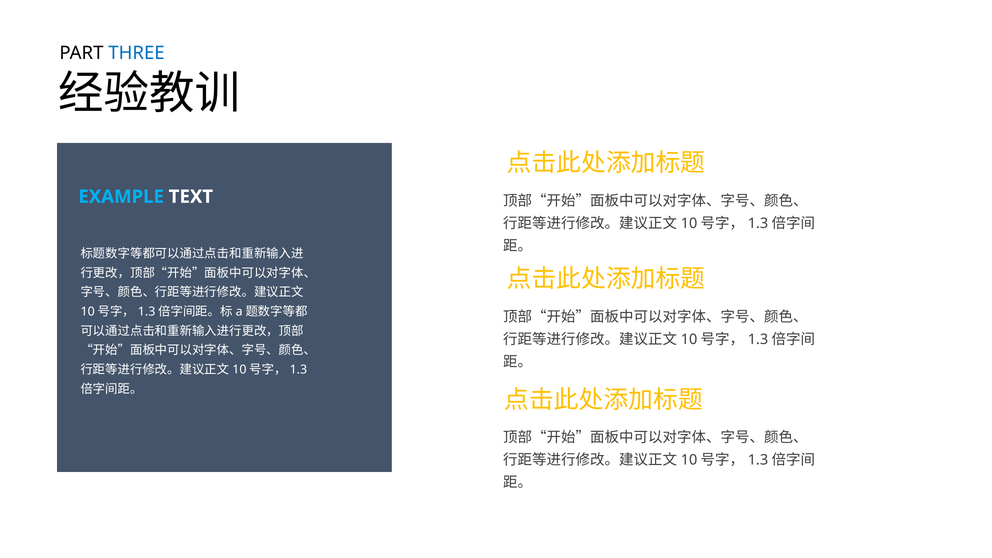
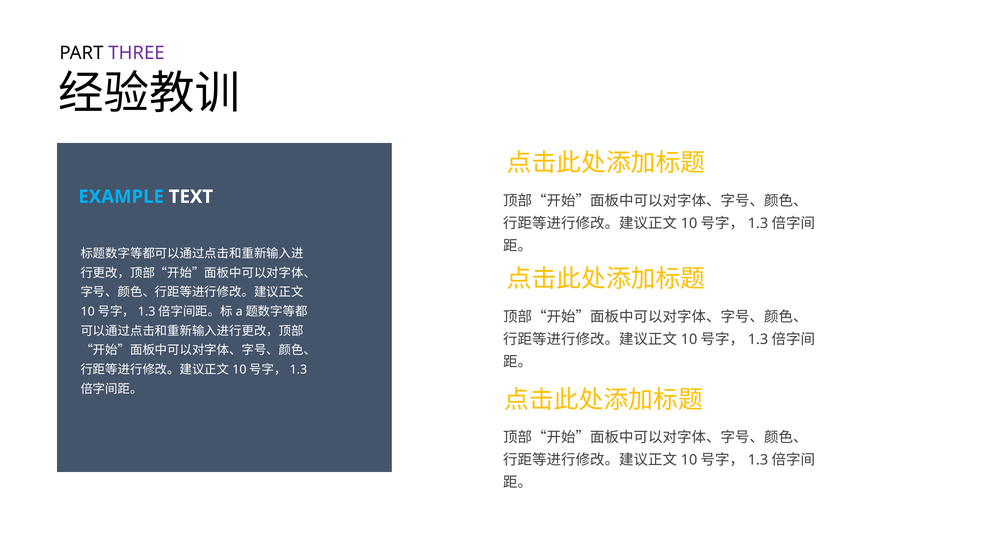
THREE colour: blue -> purple (136, 53)
